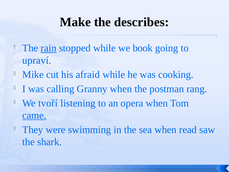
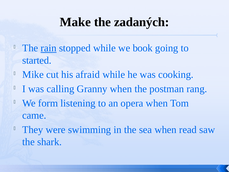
describes: describes -> zadaných (142, 22)
upraví: upraví -> started (37, 60)
tvoří: tvoří -> form (48, 103)
came underline: present -> none (34, 115)
